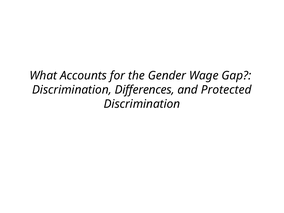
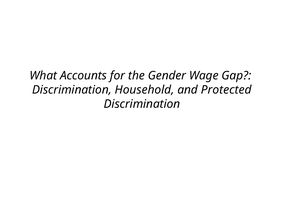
Differences: Differences -> Household (145, 90)
